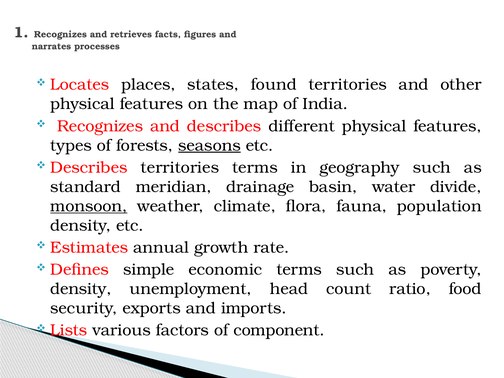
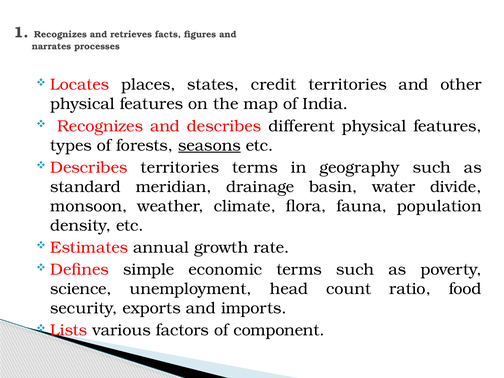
found: found -> credit (274, 85)
monsoon underline: present -> none (89, 206)
density: density -> science (81, 289)
